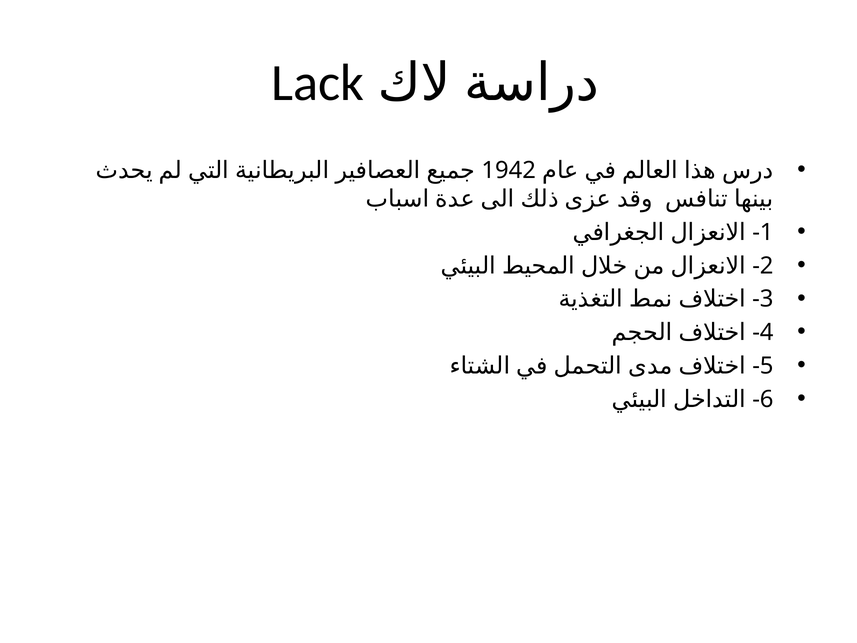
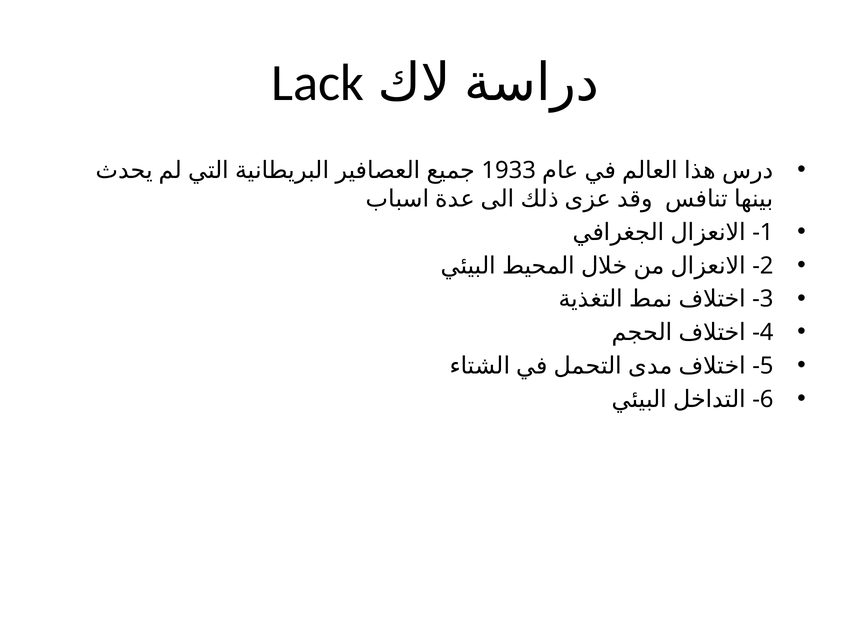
1942: 1942 -> 1933 (509, 170)
